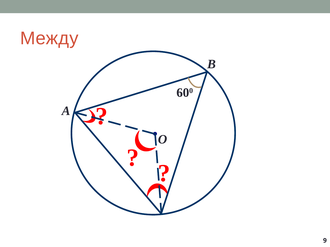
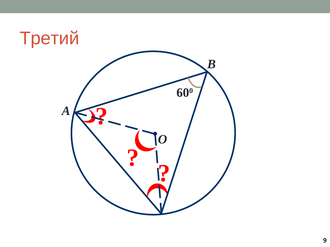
Между: Между -> Третий (49, 38)
